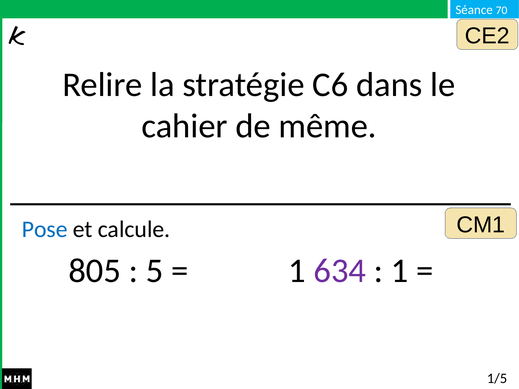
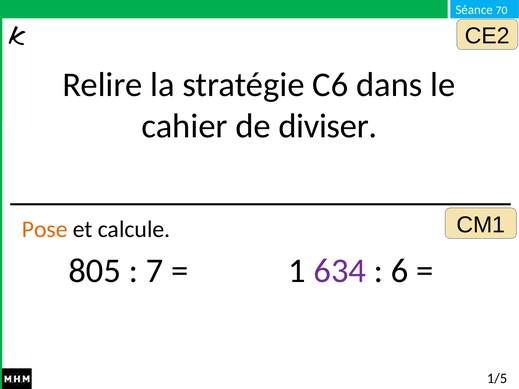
même: même -> diviser (328, 126)
Pose colour: blue -> orange (45, 229)
1: 1 -> 6 (400, 271)
5: 5 -> 7 (154, 271)
